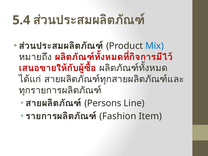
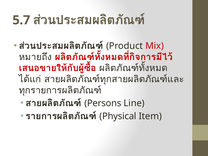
5.4: 5.4 -> 5.7 (21, 20)
Mix colour: blue -> red (155, 46)
Fashion: Fashion -> Physical (118, 116)
